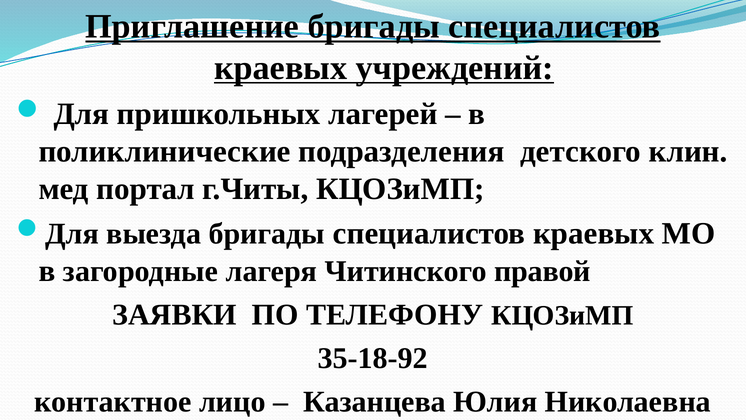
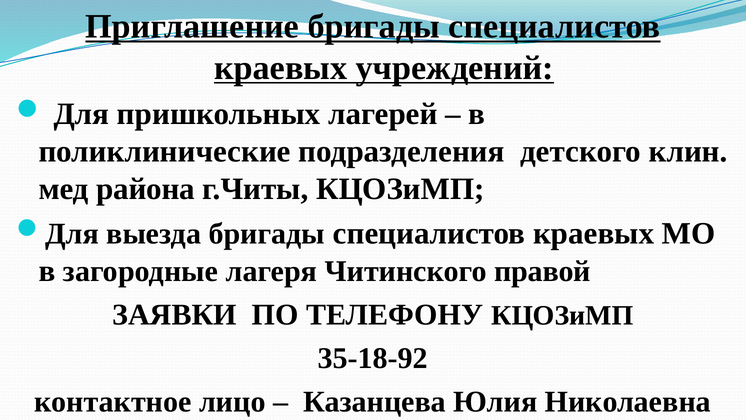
портал: портал -> района (146, 189)
